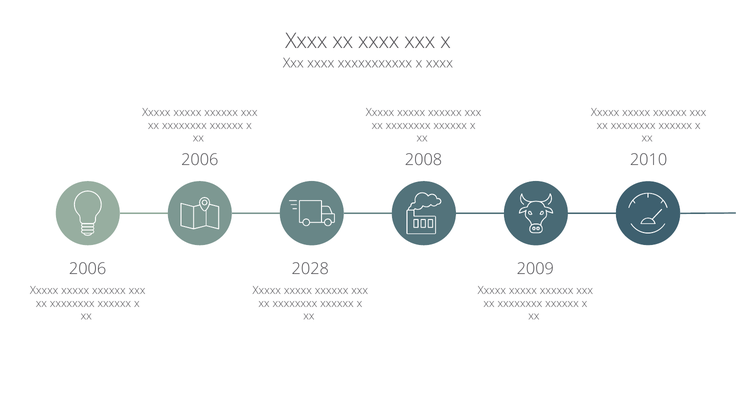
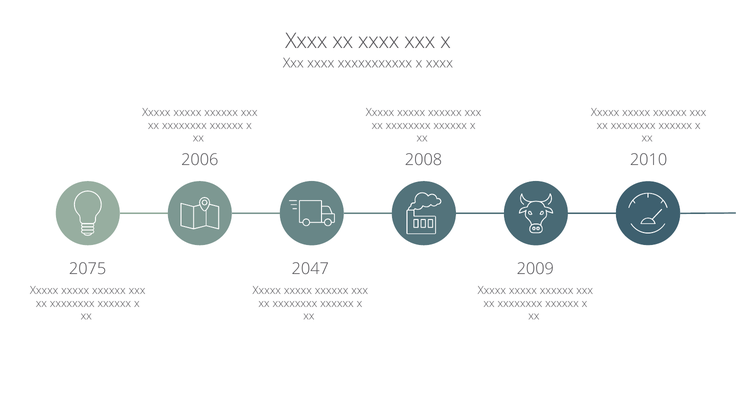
2006: 2006 -> 2075 (88, 269)
2028: 2028 -> 2047 (310, 269)
